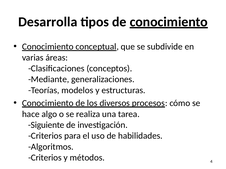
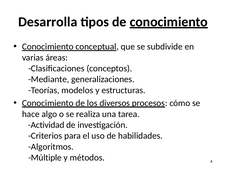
Siguiente: Siguiente -> Actividad (46, 125)
Criterios: Criterios -> Múltiple (45, 158)
